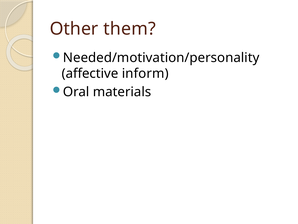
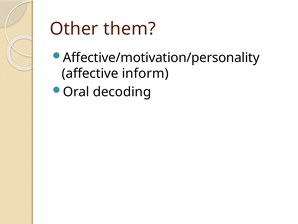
Needed/motivation/personality: Needed/motivation/personality -> Affective/motivation/personality (161, 58)
materials: materials -> decoding (122, 92)
